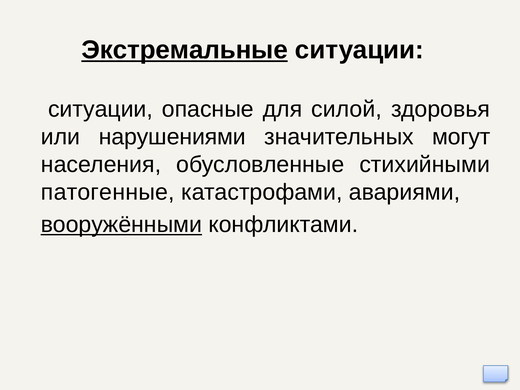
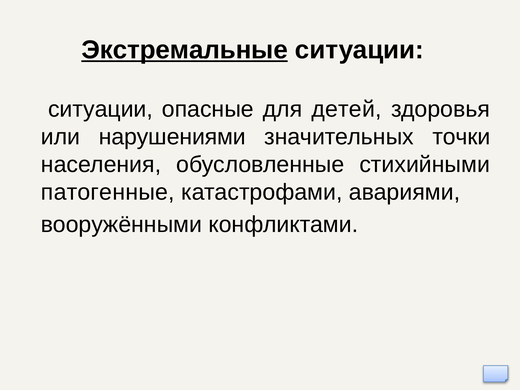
силой: силой -> детей (346, 109)
могут: могут -> точки (461, 137)
вооружёнными underline: present -> none (121, 225)
